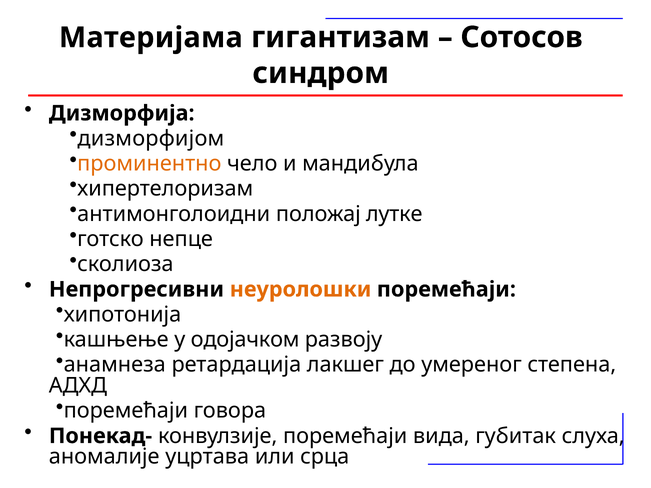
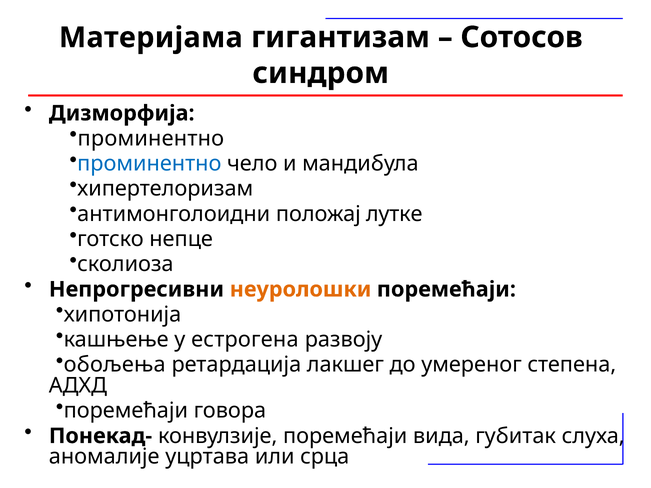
дизморфијом: дизморфијом -> проминентно (151, 138)
проминентно colour: orange -> blue (149, 164)
одојачком: одојачком -> естрогена (245, 340)
анамнеза: анамнеза -> обољења (115, 365)
